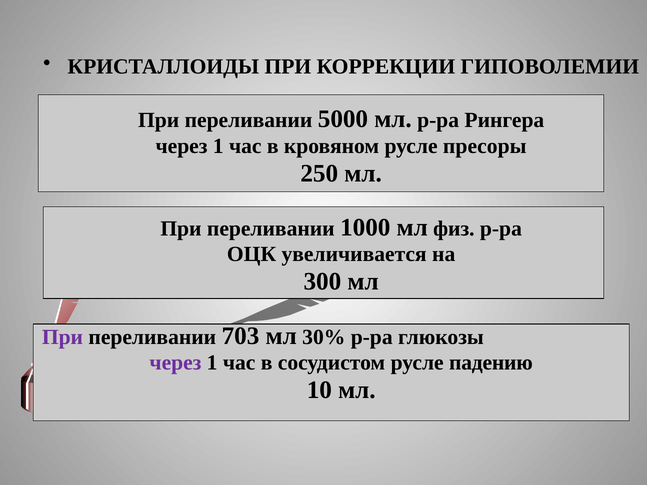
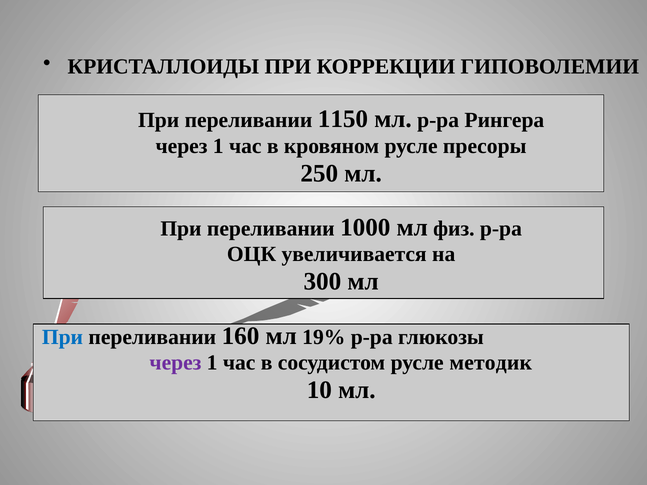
5000: 5000 -> 1150 (343, 119)
При colour: purple -> blue (62, 337)
703: 703 -> 160 (241, 336)
30%: 30% -> 19% (324, 337)
падению: падению -> методик (491, 363)
